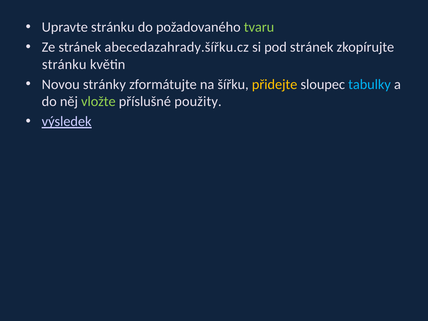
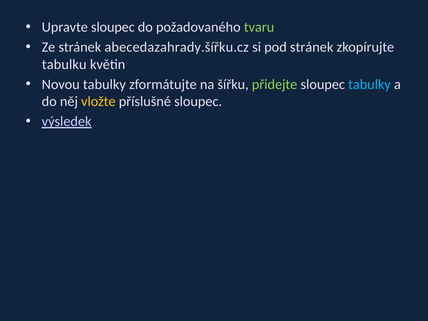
Upravte stránku: stránku -> sloupec (113, 27)
stránku: stránku -> tabulku (64, 64)
Novou stránky: stránky -> tabulky (104, 84)
přidejte colour: yellow -> light green (275, 84)
vložte colour: light green -> yellow (98, 101)
příslušné použity: použity -> sloupec (198, 101)
